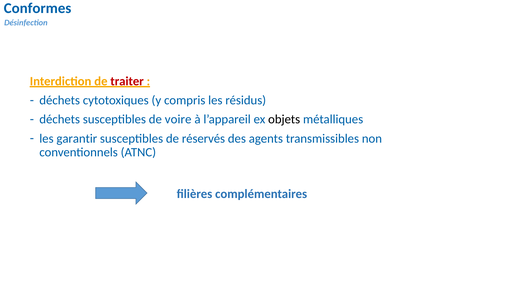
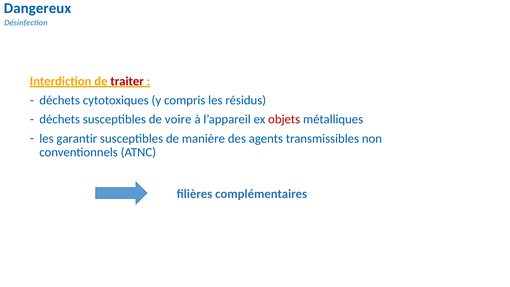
Conformes: Conformes -> Dangereux (38, 8)
objets colour: black -> red (284, 119)
réservés: réservés -> manière (203, 138)
